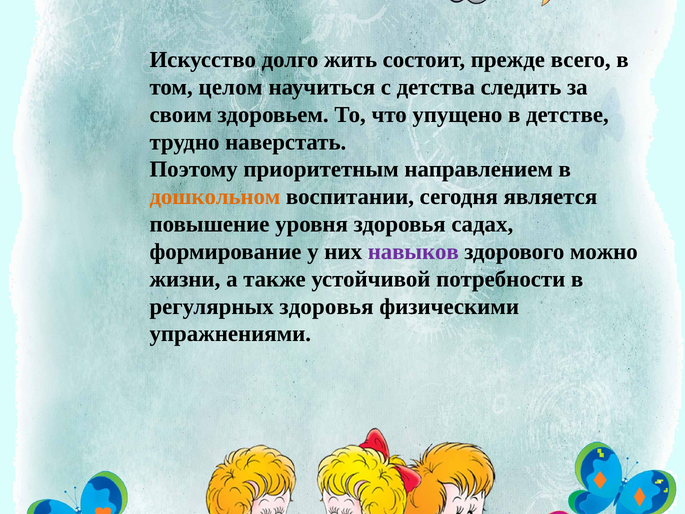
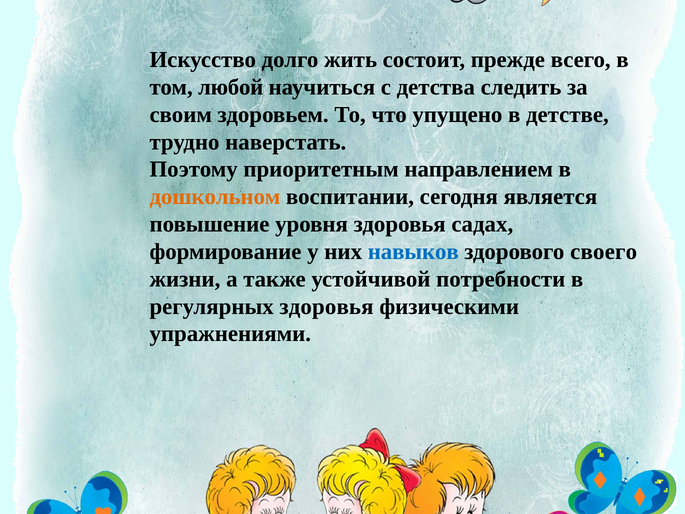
целом: целом -> любой (231, 87)
навыков colour: purple -> blue (413, 252)
можно: можно -> своего (604, 252)
